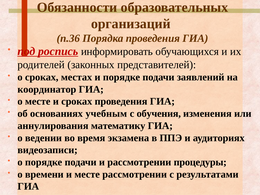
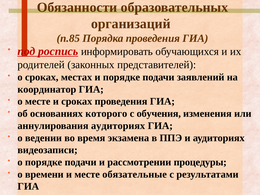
п.36: п.36 -> п.85 (68, 38)
учебным: учебным -> которого (106, 114)
аннулирования математику: математику -> аудиториях (118, 126)
месте рассмотрении: рассмотрении -> обязательные (135, 174)
